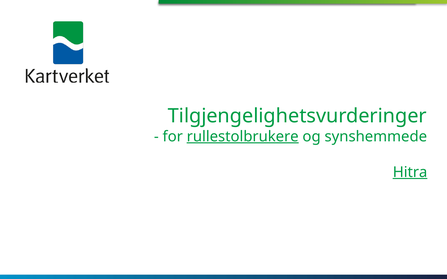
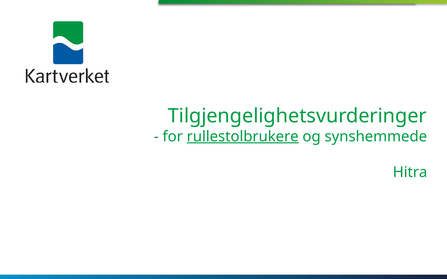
Hitra underline: present -> none (410, 172)
